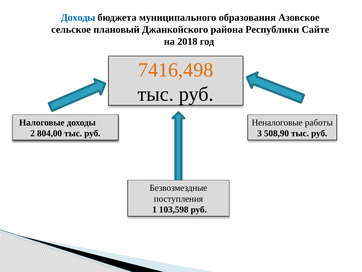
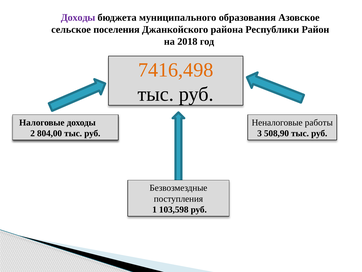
Доходы colour: blue -> purple (78, 17)
плановый: плановый -> поселения (116, 30)
Сайте: Сайте -> Район (315, 30)
